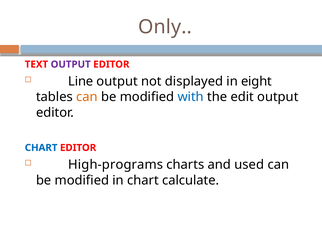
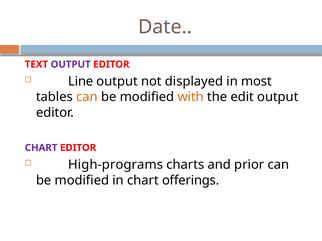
Only: Only -> Date (165, 27)
eight: eight -> most (256, 82)
with colour: blue -> orange (191, 97)
CHART colour: blue -> purple (41, 148)
used: used -> prior (249, 165)
calculate: calculate -> offerings (191, 181)
